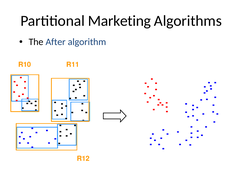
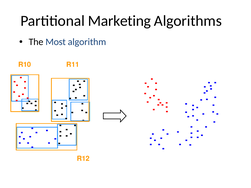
After: After -> Most (56, 42)
